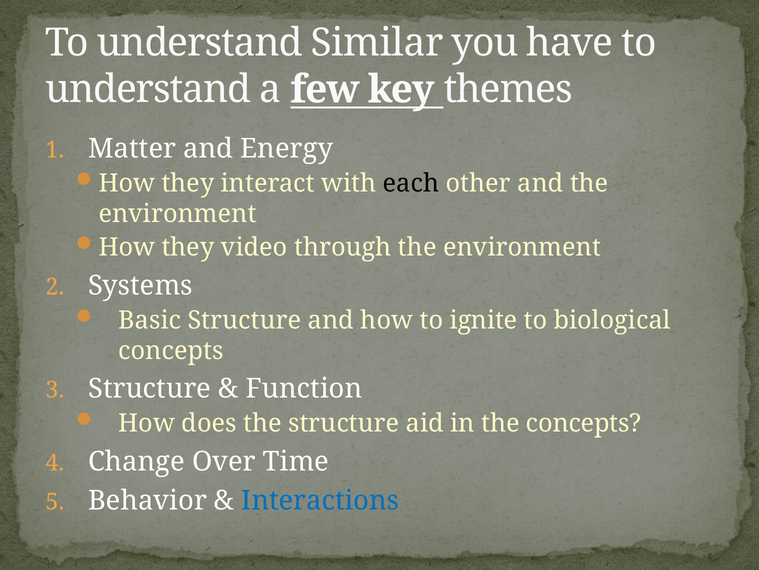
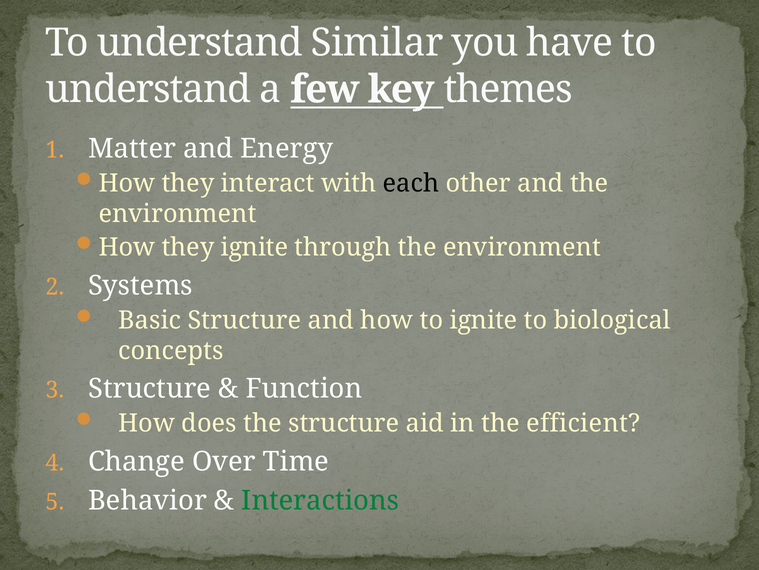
they video: video -> ignite (254, 247)
the concepts: concepts -> efficient (583, 423)
Interactions colour: blue -> green (320, 500)
